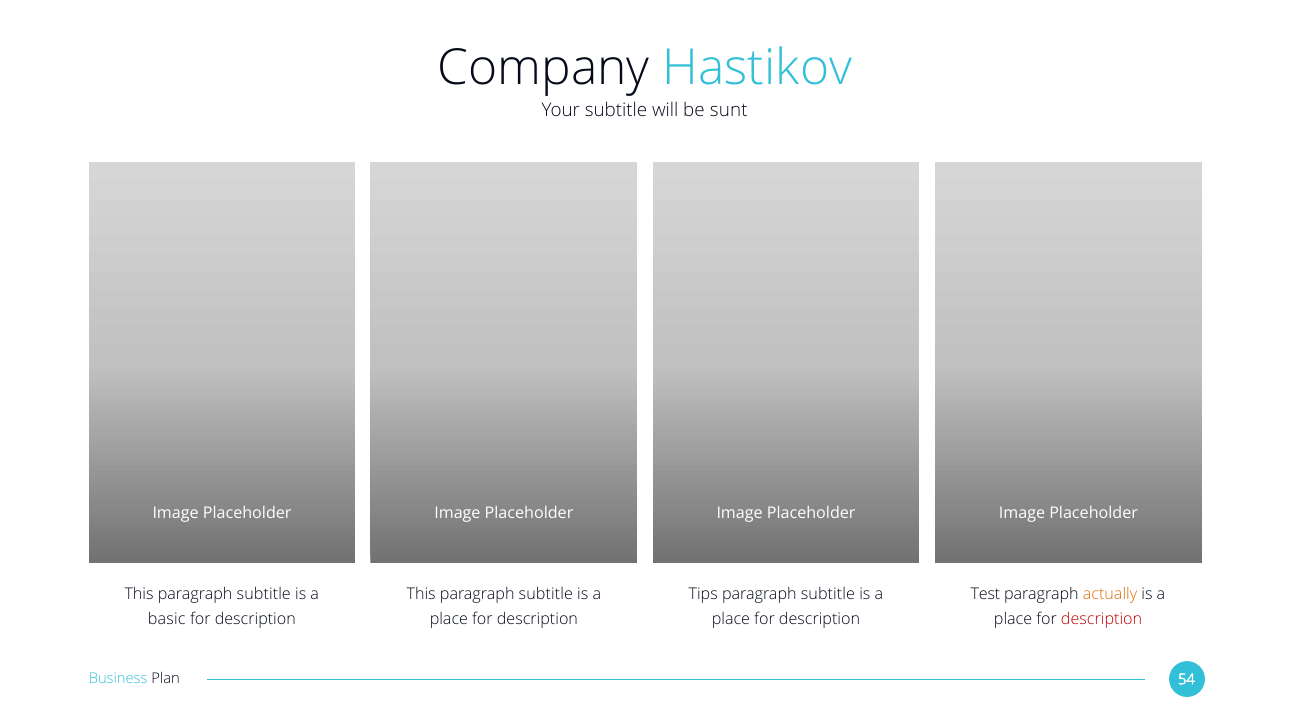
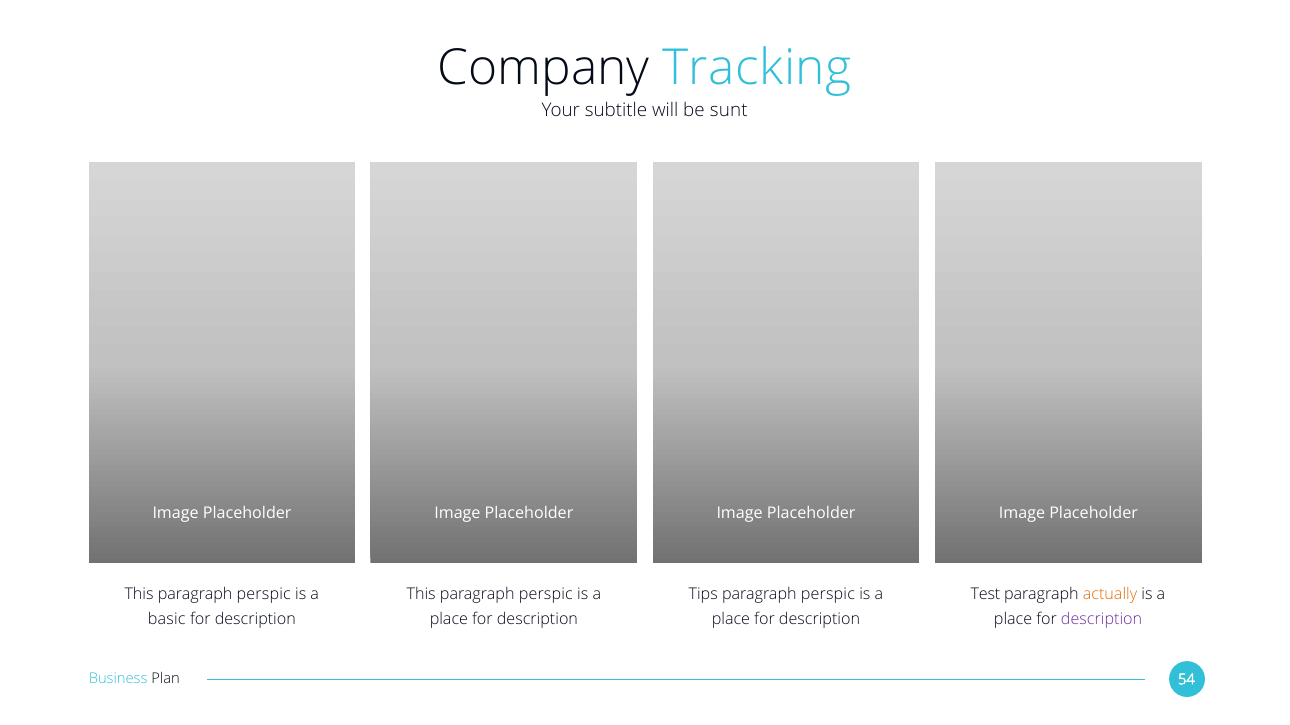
Hastikov: Hastikov -> Tracking (757, 68)
subtitle: subtitle -> perspic (264, 595)
subtitle: subtitle -> perspic (546, 595)
subtitle: subtitle -> perspic (828, 595)
description colour: red -> purple (1102, 620)
